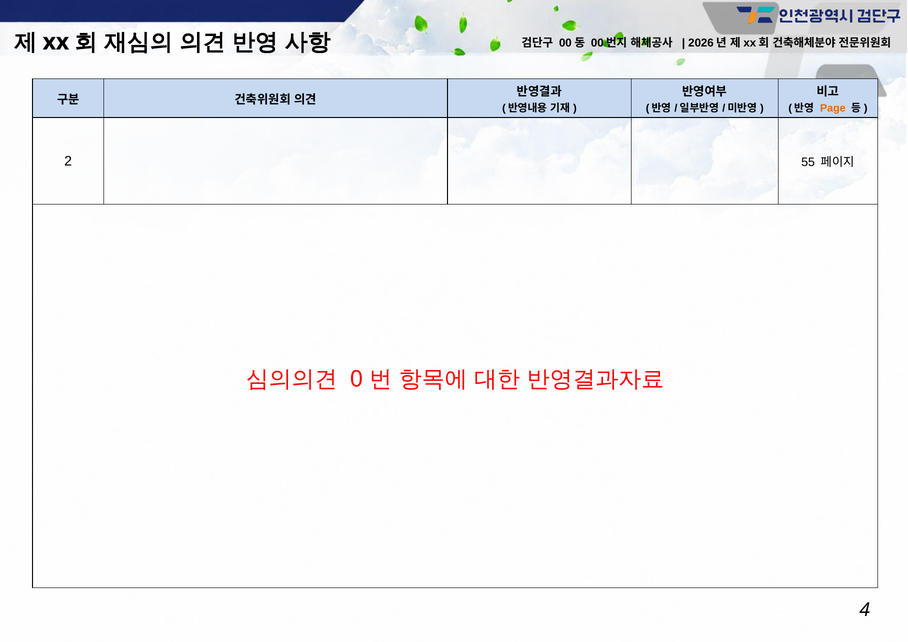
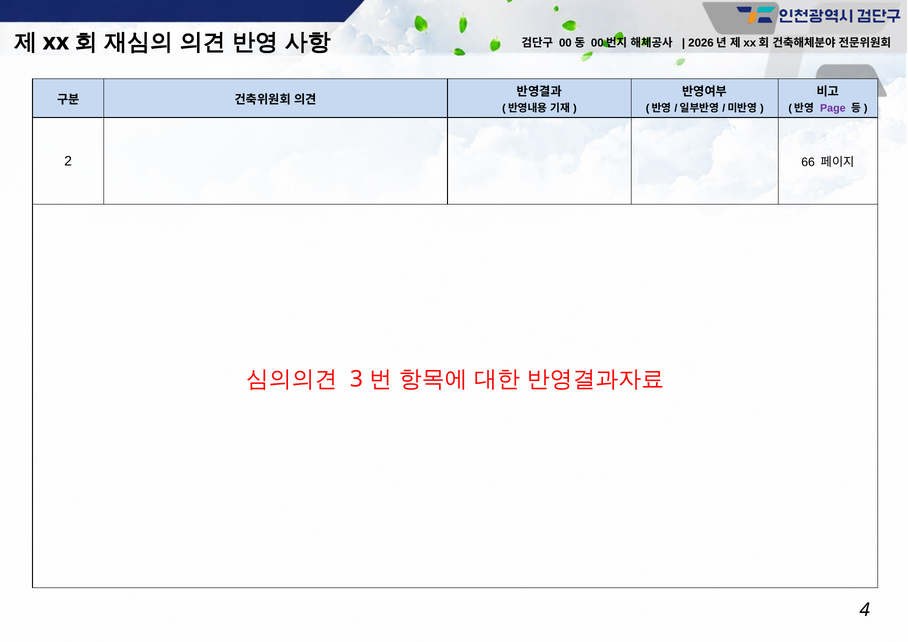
Page colour: orange -> purple (833, 108)
55: 55 -> 66 (808, 162)
0: 0 -> 3 (356, 379)
